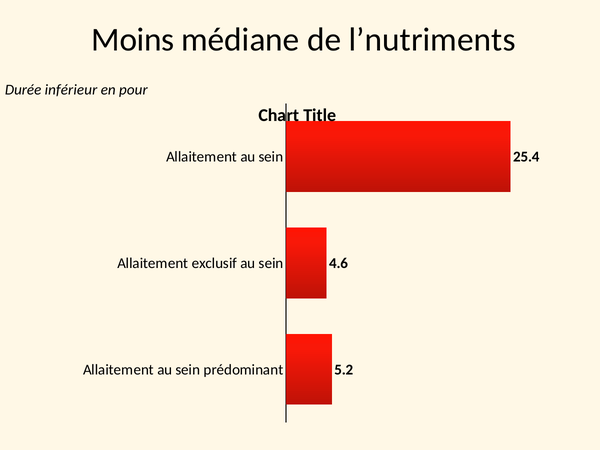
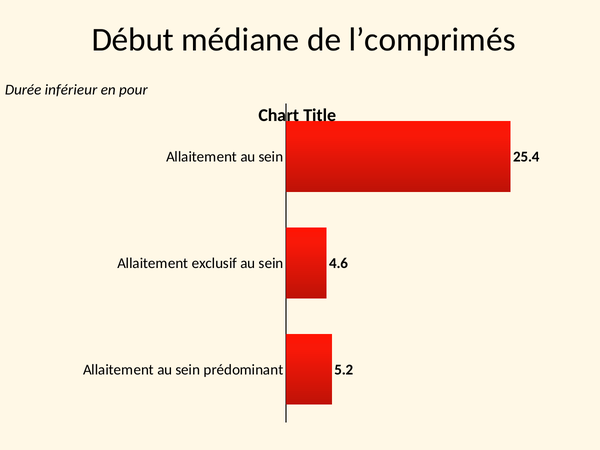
Moins: Moins -> Début (133, 40)
l’nutriments: l’nutriments -> l’comprimés (432, 40)
